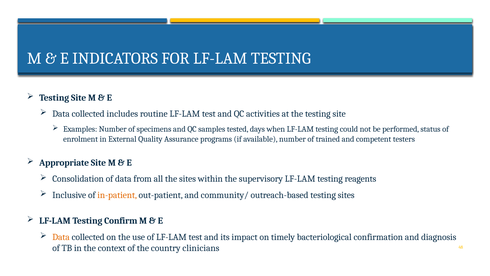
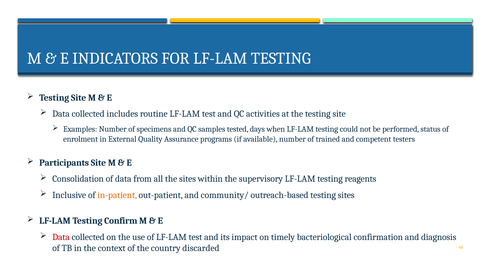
Appropriate: Appropriate -> Participants (64, 163)
Data colour: orange -> red (61, 237)
clinicians: clinicians -> discarded (201, 248)
